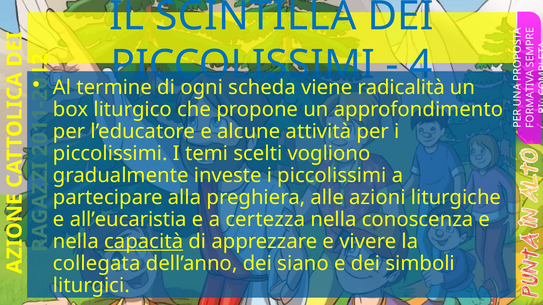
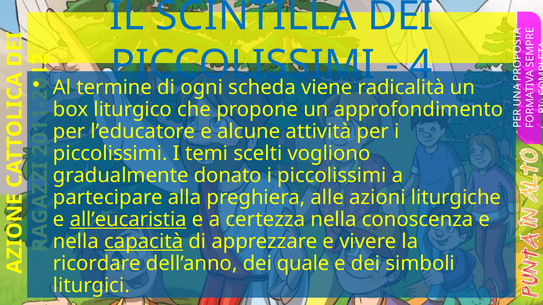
investe: investe -> donato (228, 176)
all’eucaristia underline: none -> present (128, 220)
collegata: collegata -> ricordare (97, 264)
siano: siano -> quale (303, 264)
